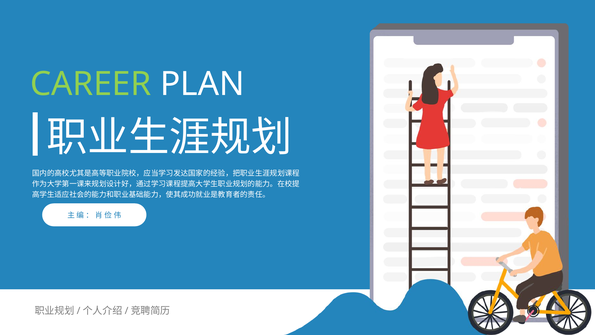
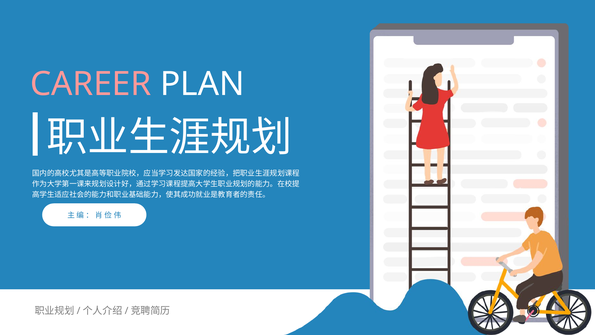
CAREER colour: light green -> pink (91, 84)
